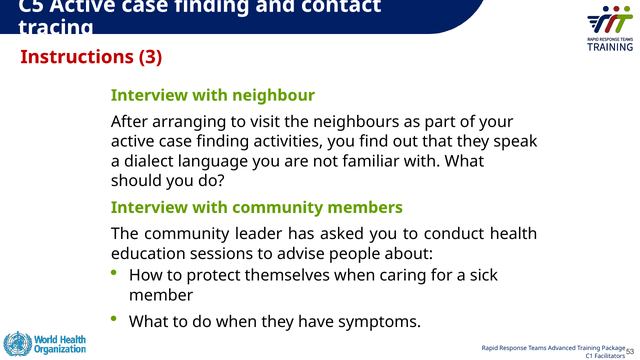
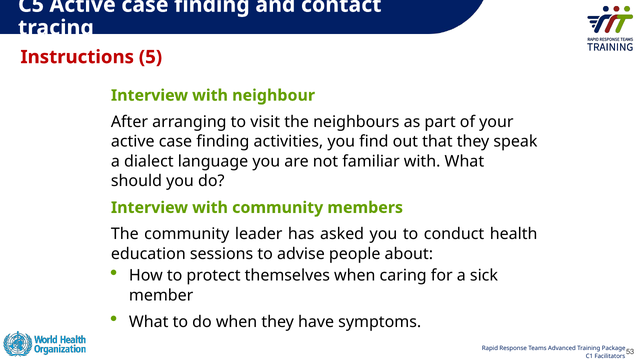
3: 3 -> 5 (150, 57)
